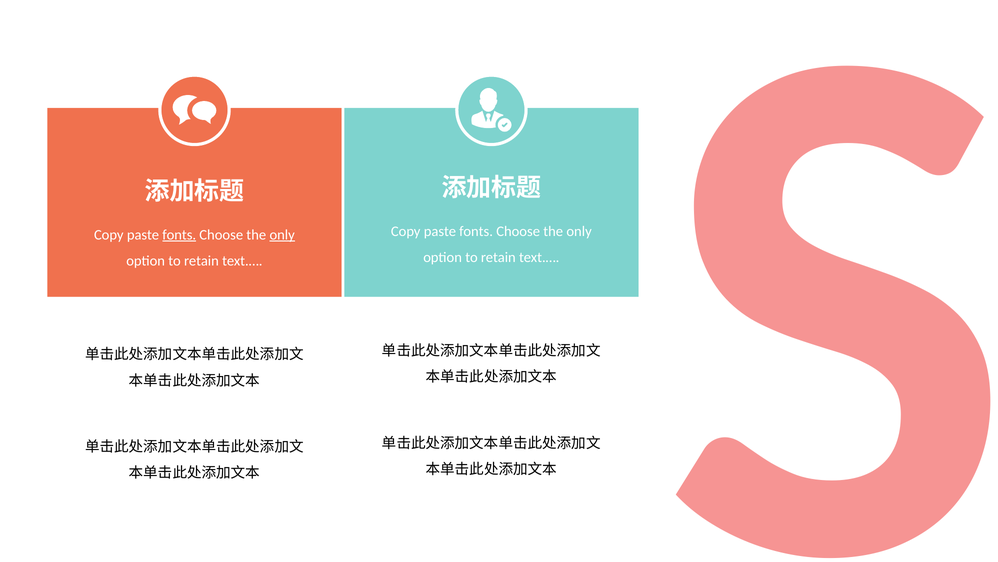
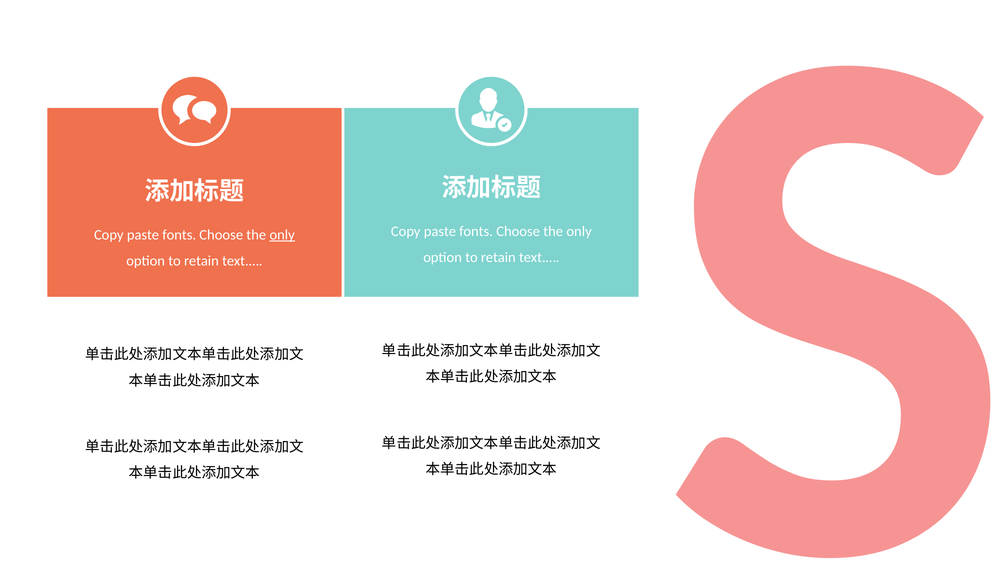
fonts underline: present -> none (179, 235)
